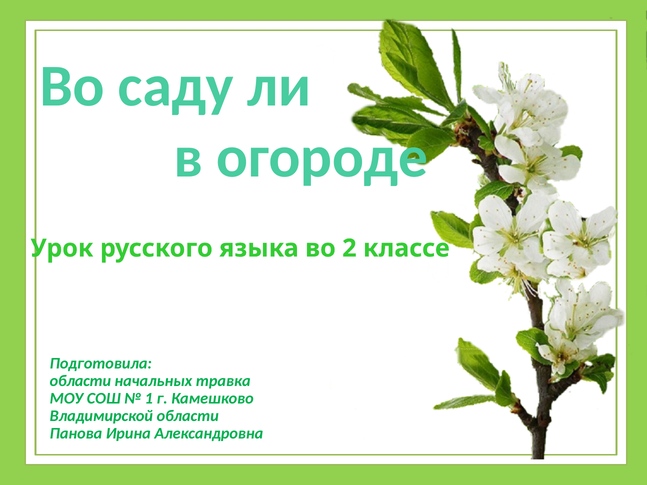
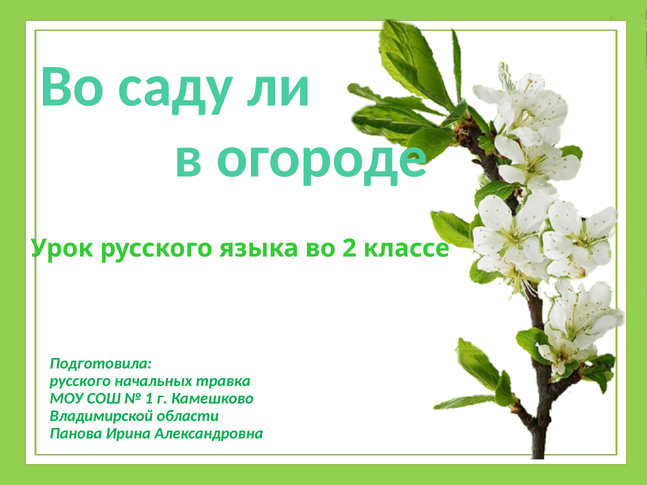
области: области -> русского (80, 381)
